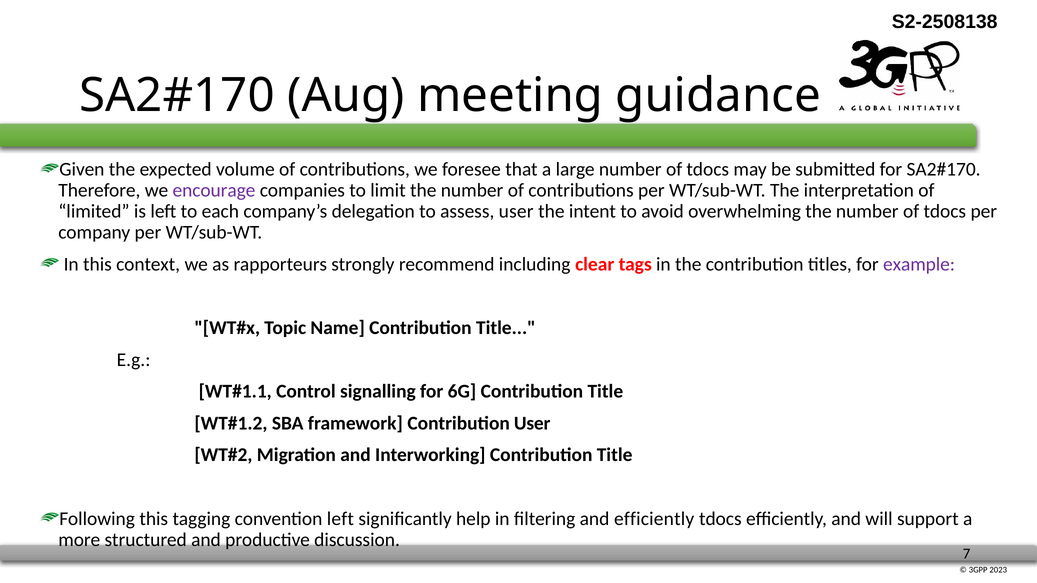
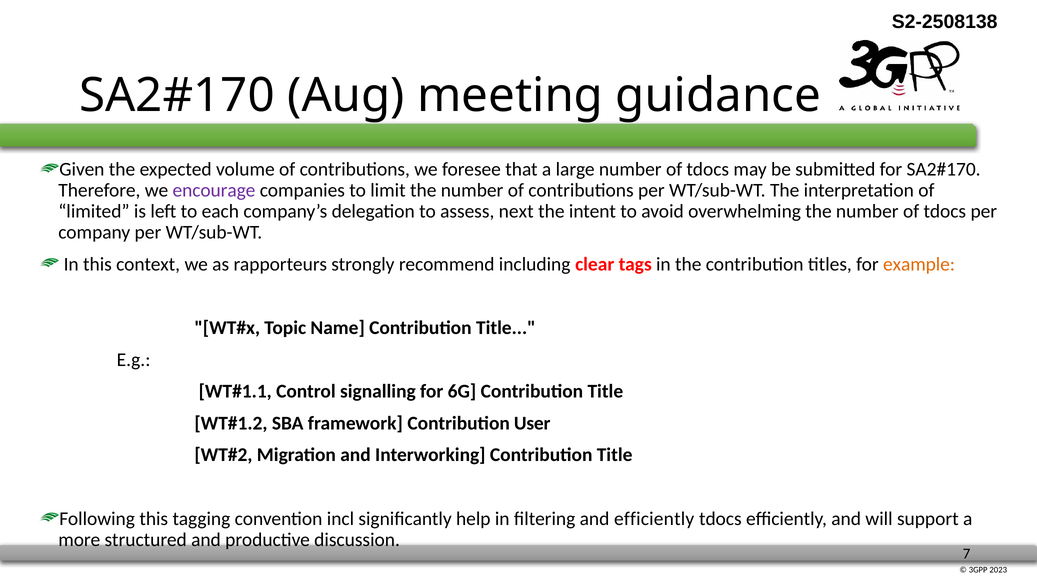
assess user: user -> next (516, 212)
example colour: purple -> orange (919, 264)
convention left: left -> incl (340, 519)
